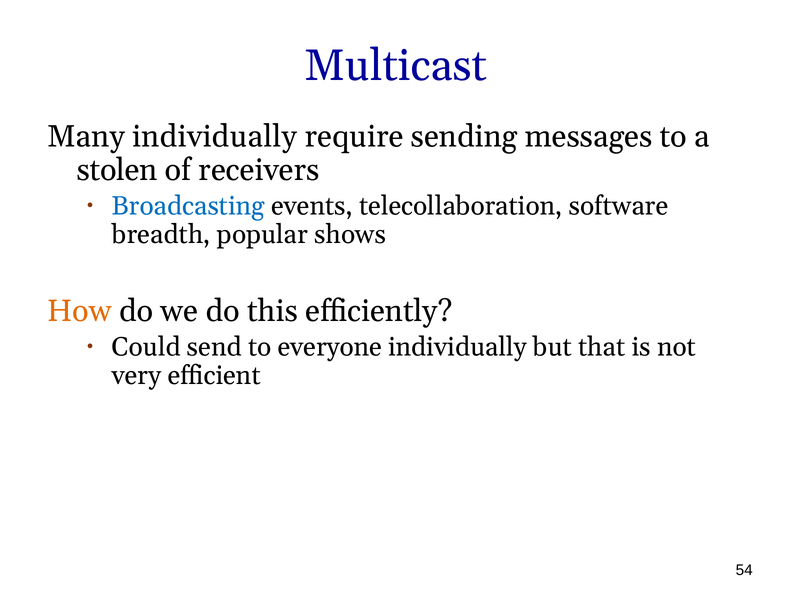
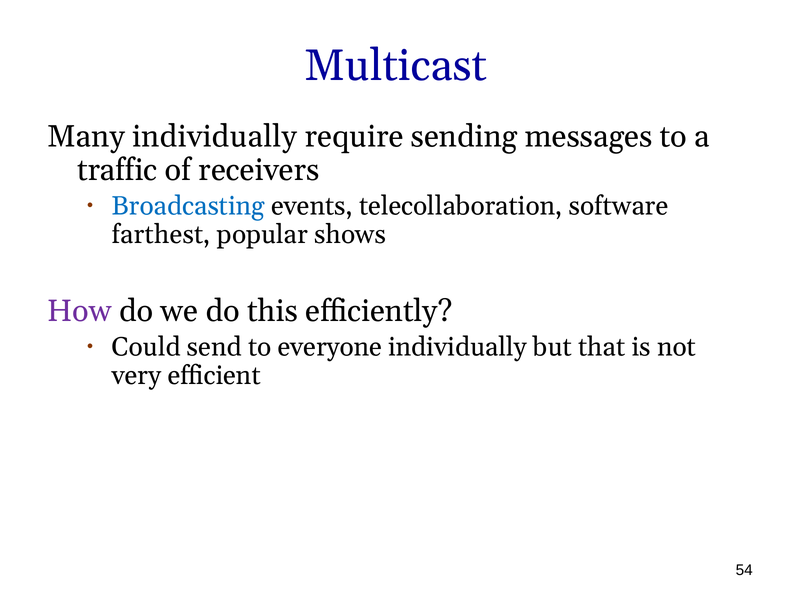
stolen: stolen -> traffic (117, 170)
breadth: breadth -> farthest (161, 234)
How colour: orange -> purple (80, 311)
